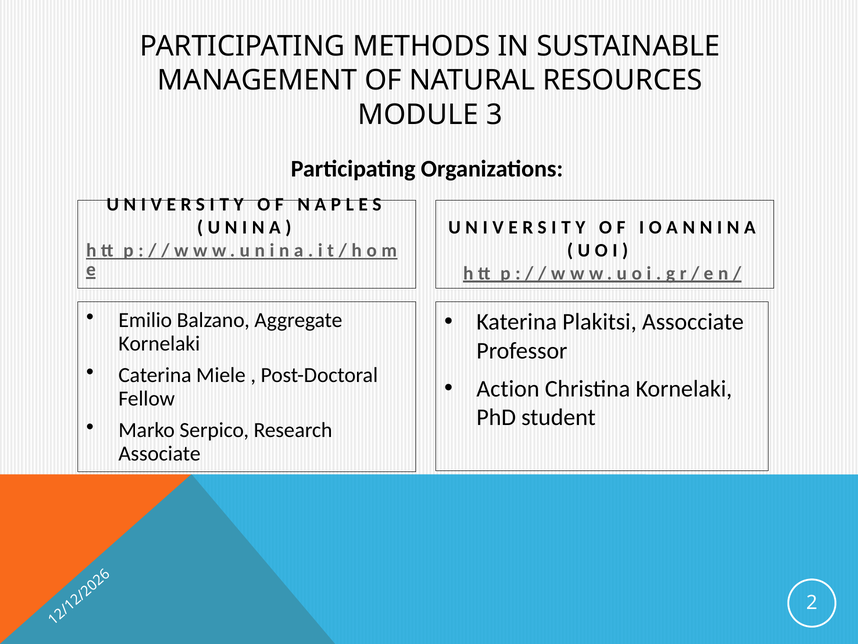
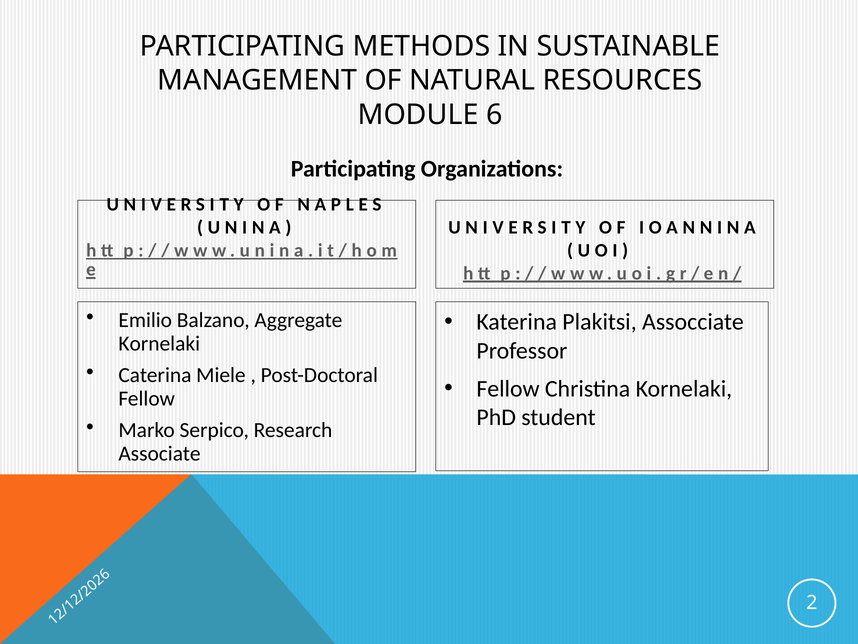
MODULE 3: 3 -> 6 (494, 115)
Action: Action -> Fellow (508, 389)
